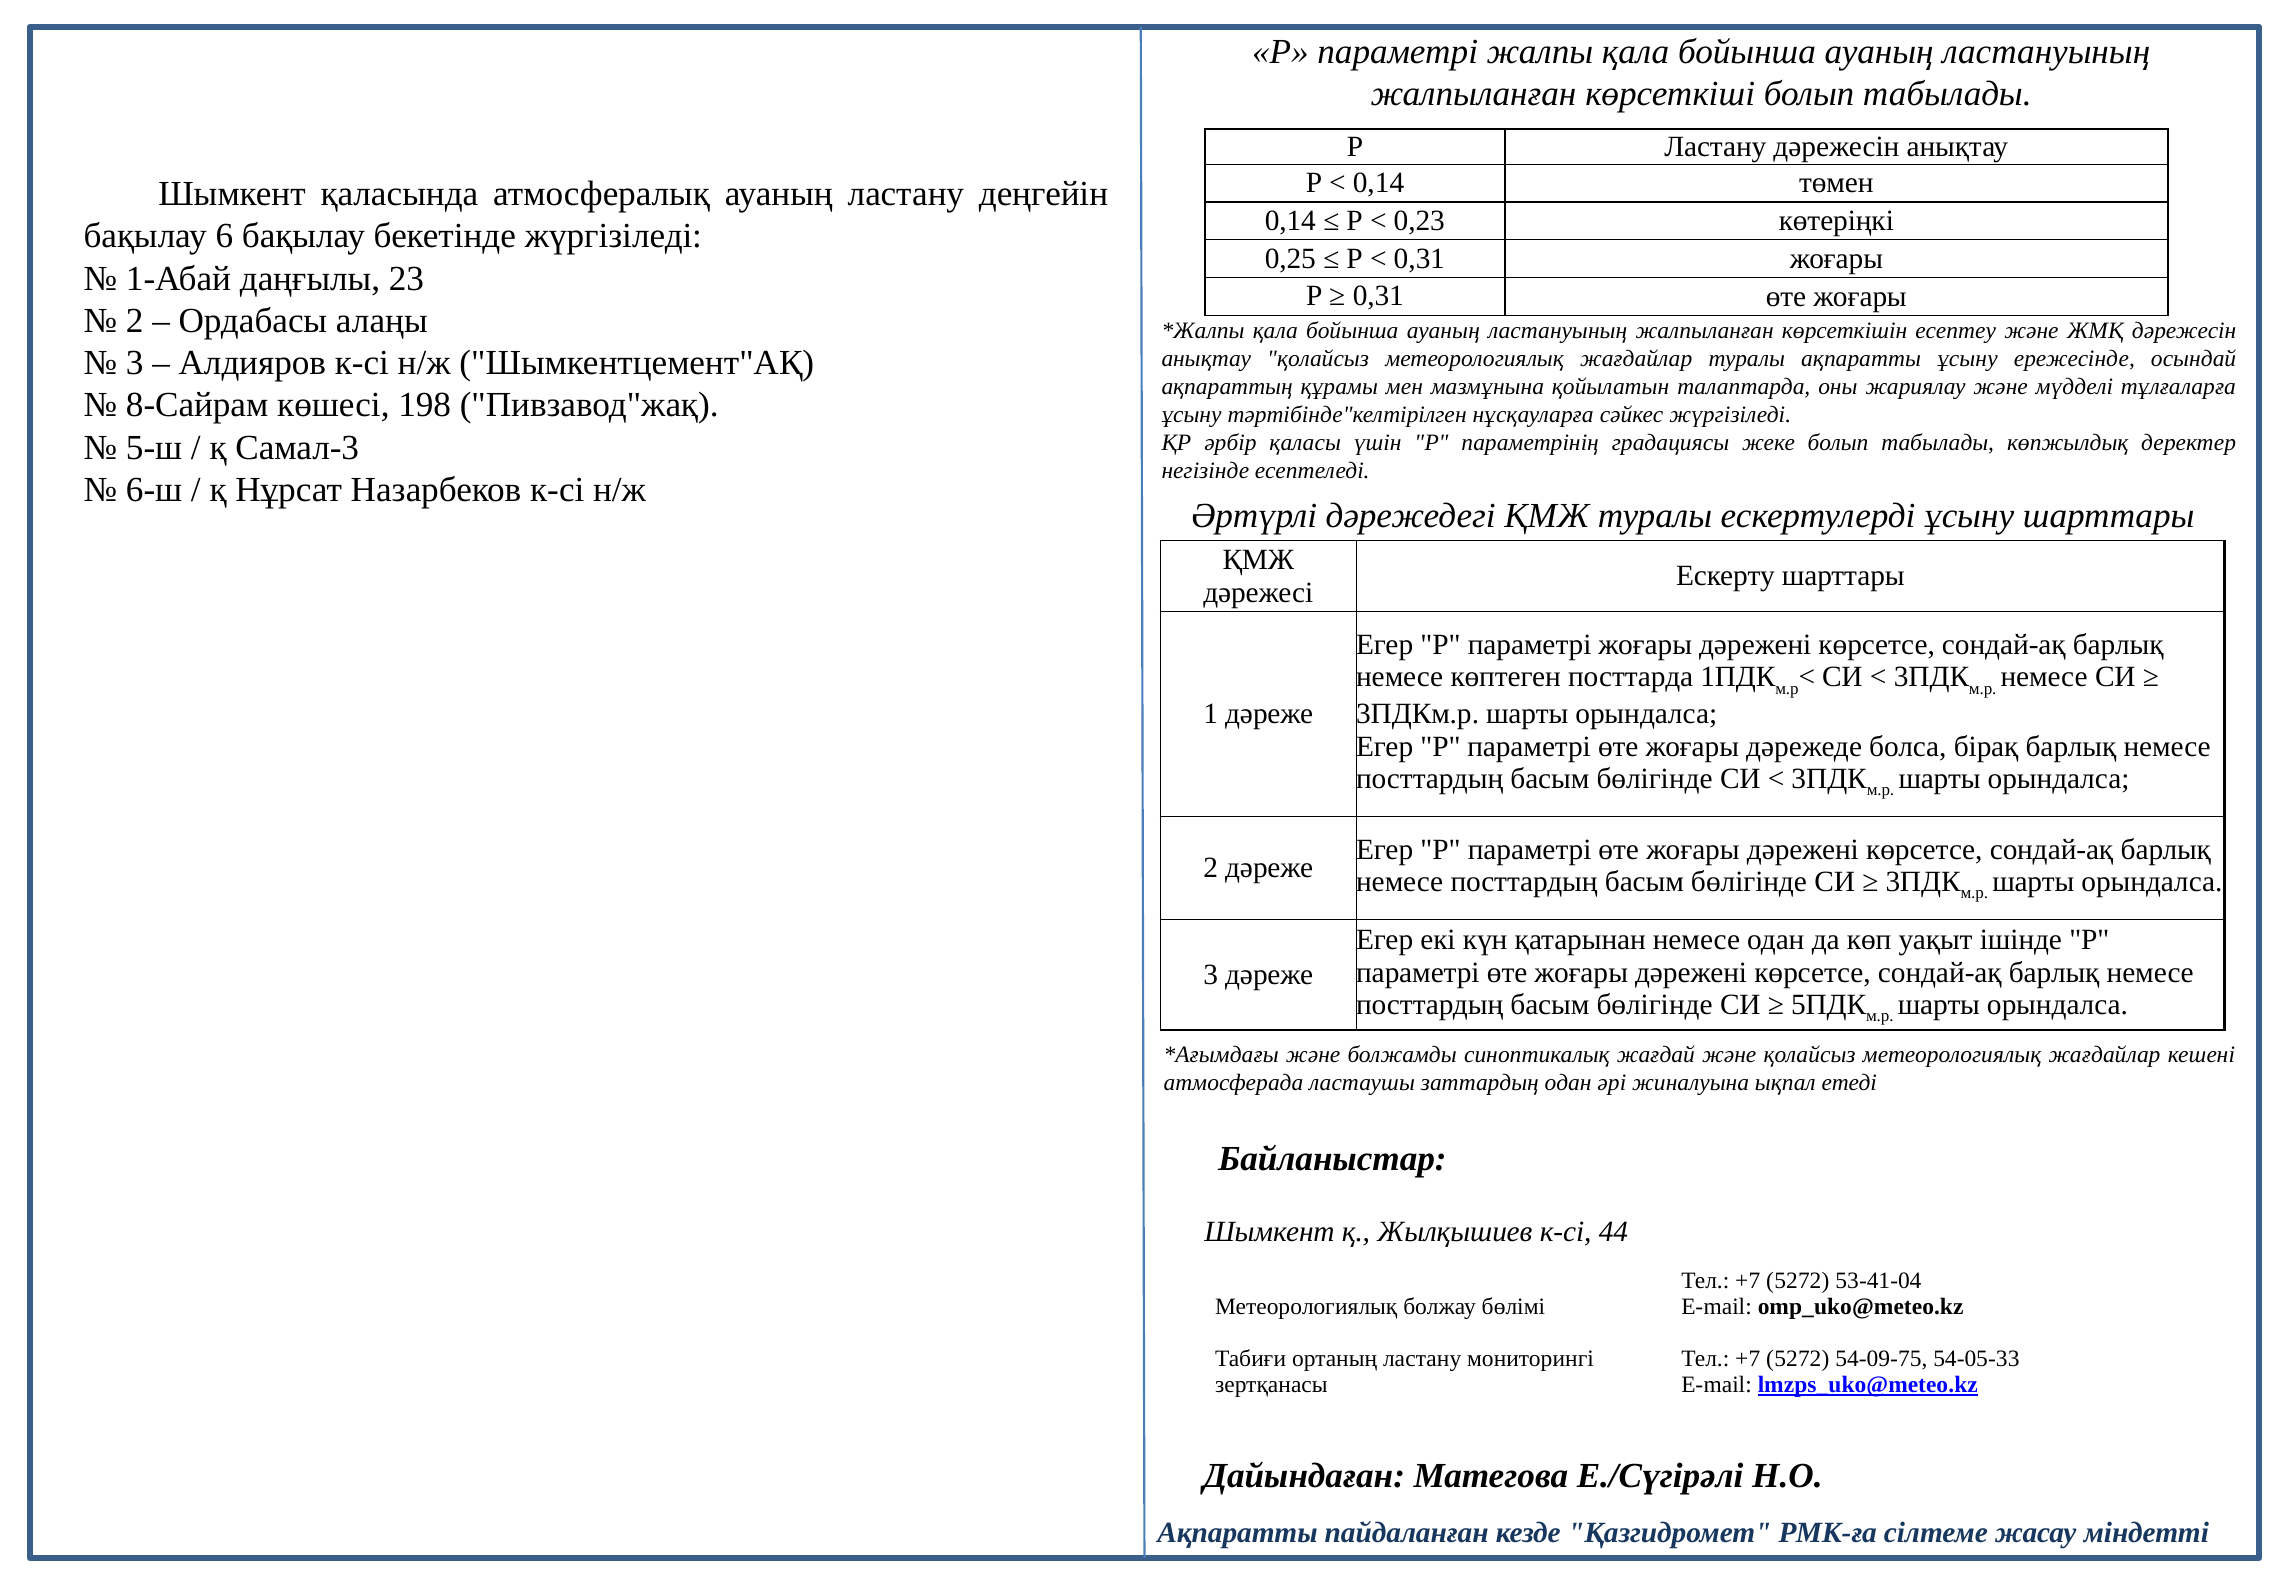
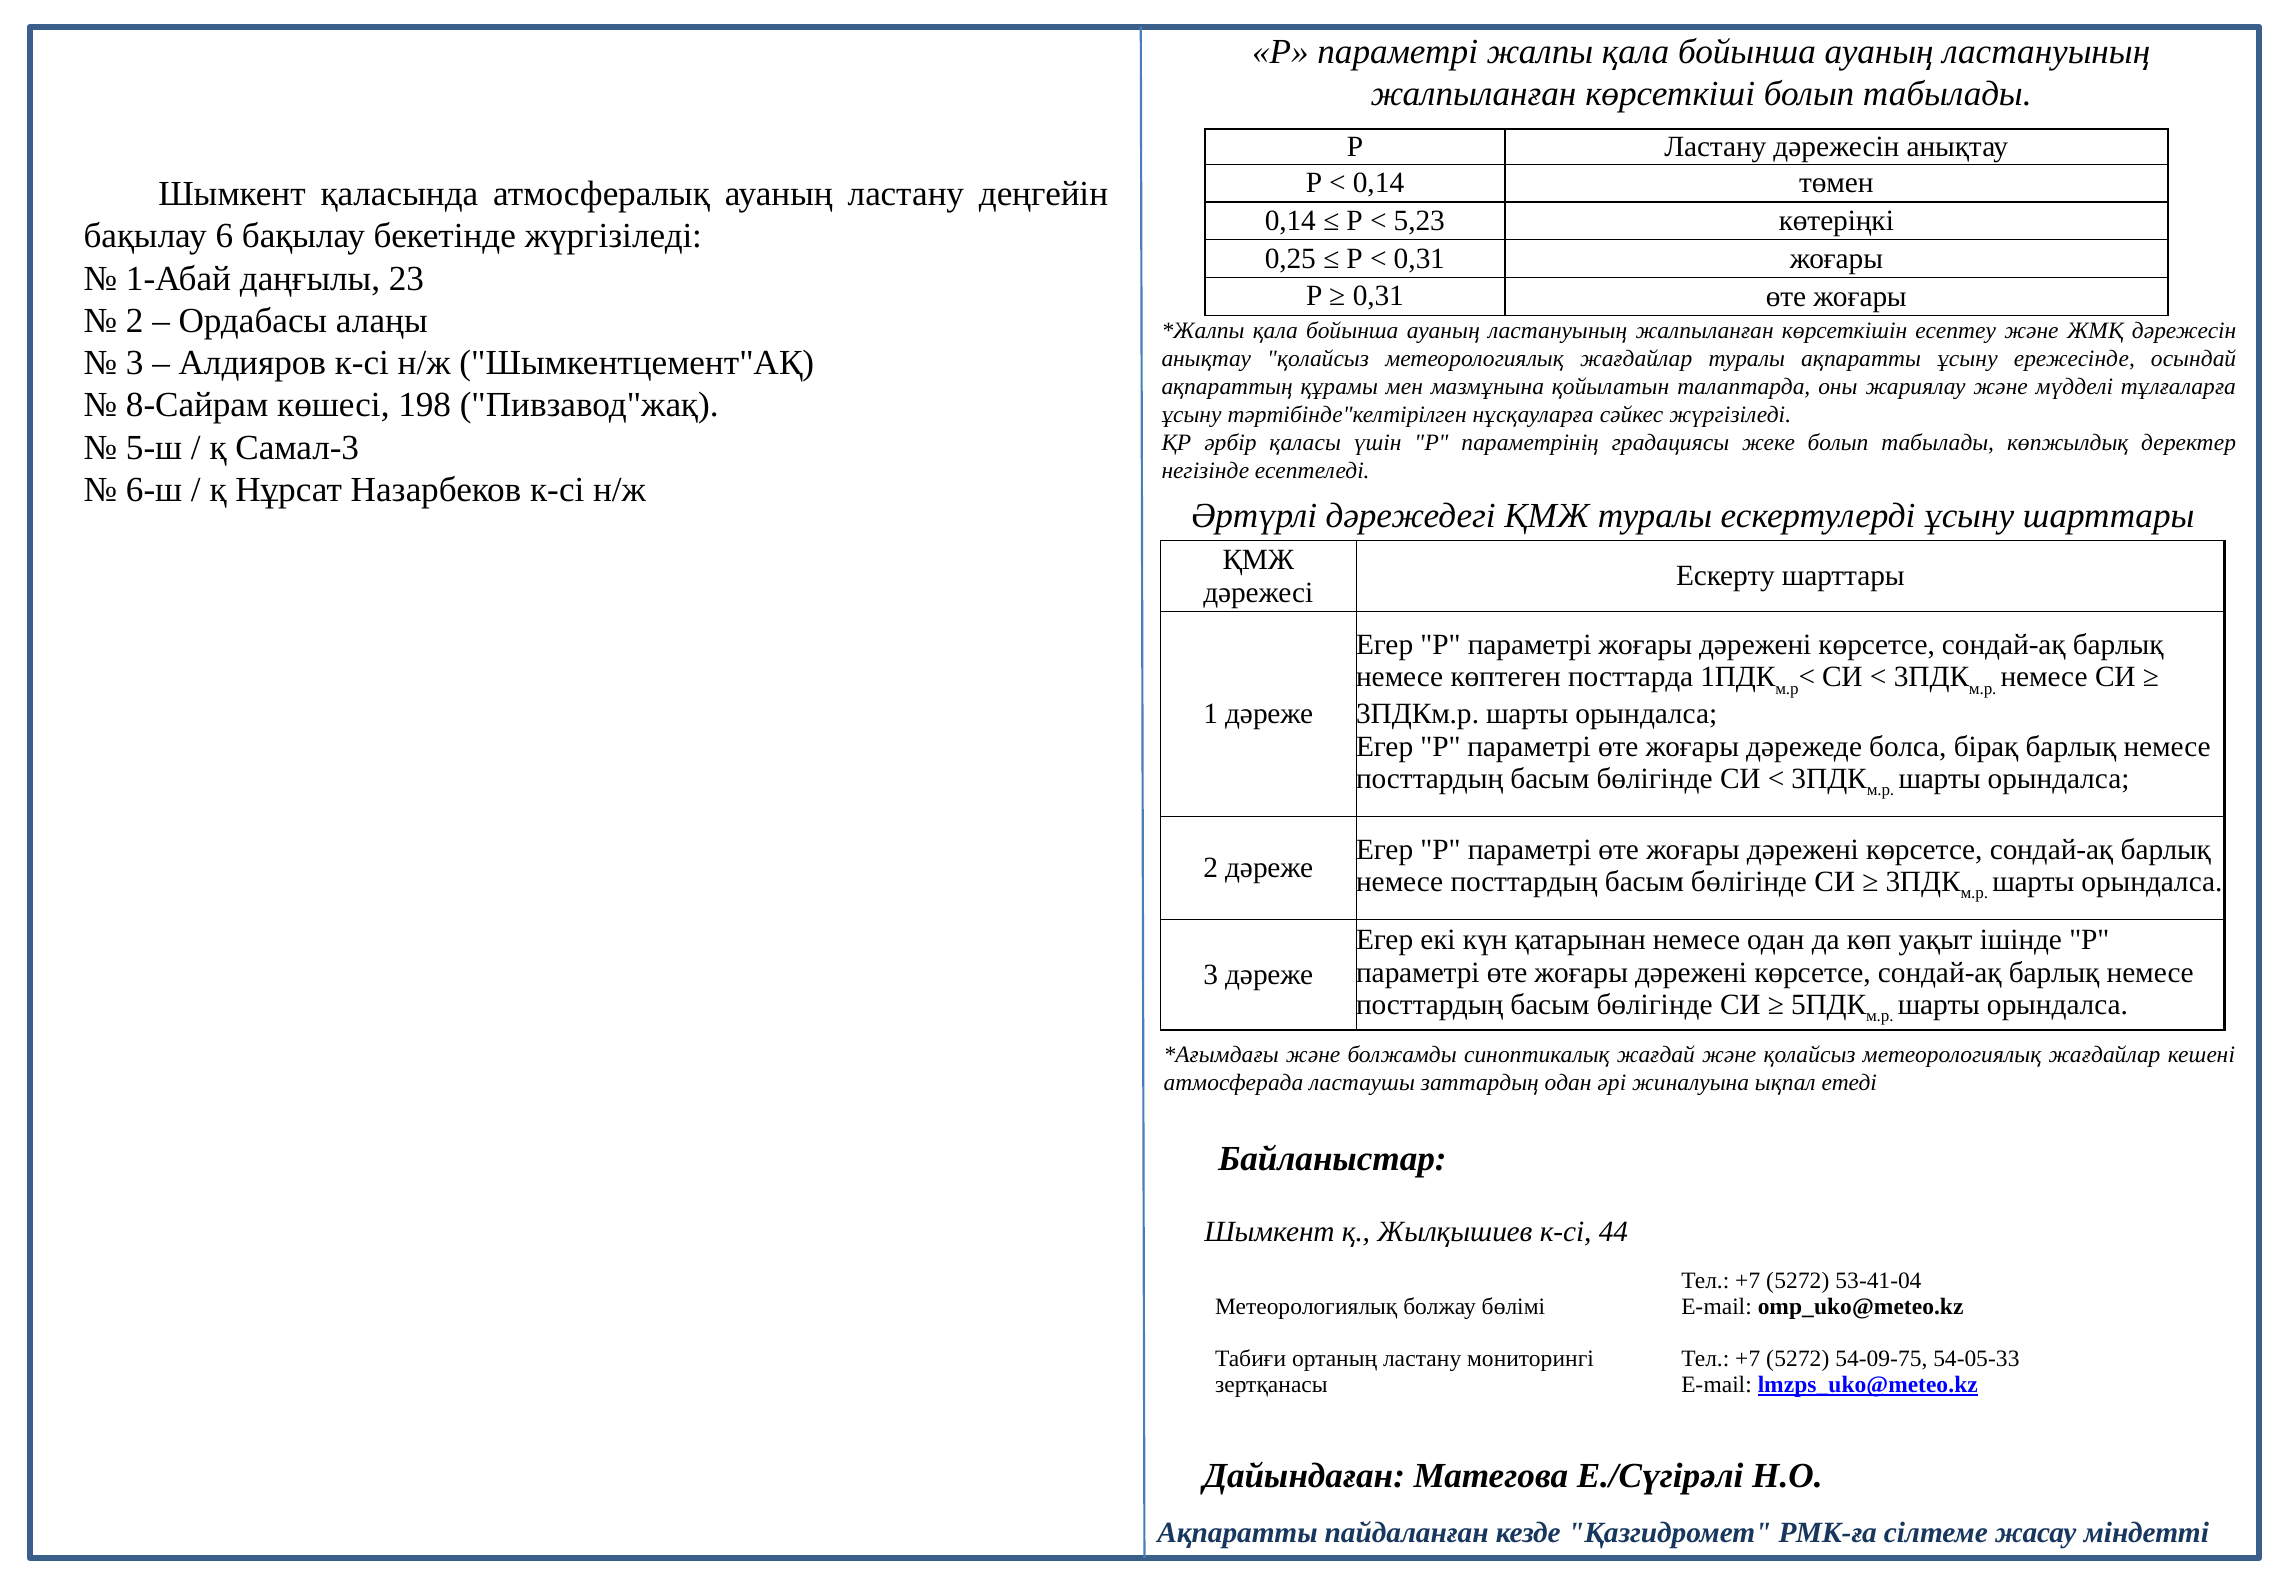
0,23: 0,23 -> 5,23 (1419, 221)
